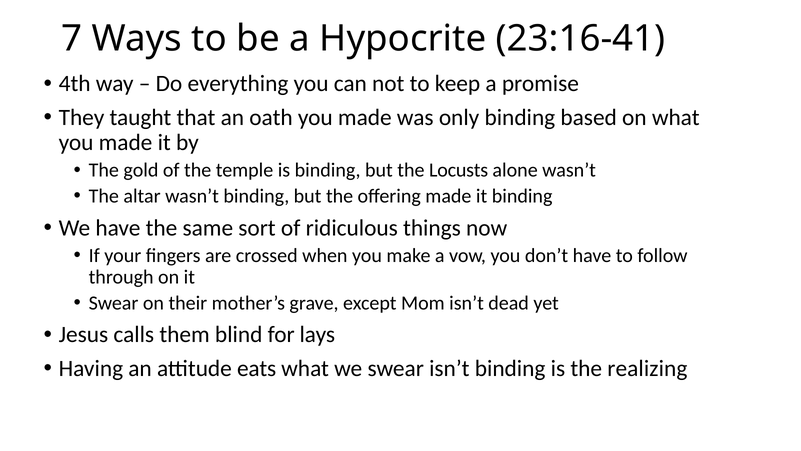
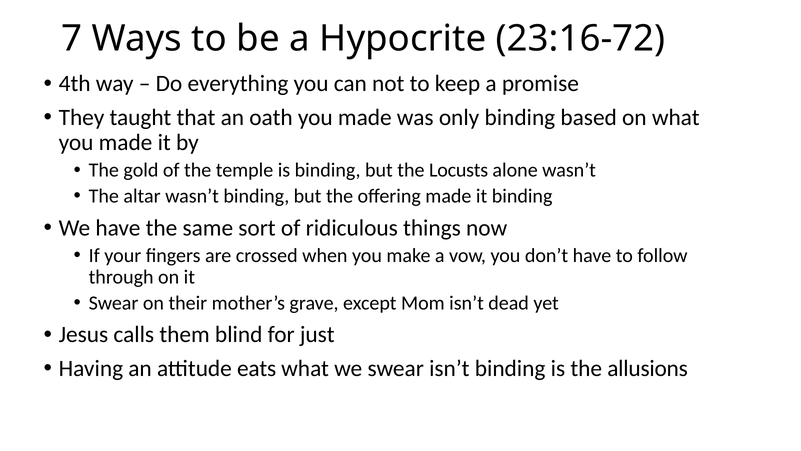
23:16-41: 23:16-41 -> 23:16-72 (581, 39)
lays: lays -> just (317, 334)
realizing: realizing -> allusions (648, 368)
